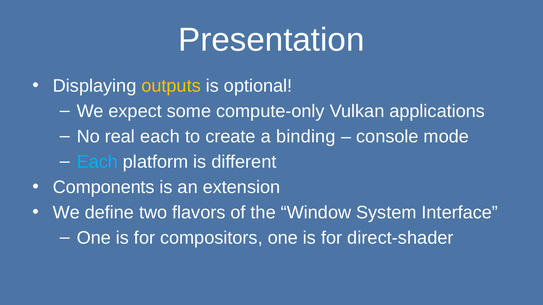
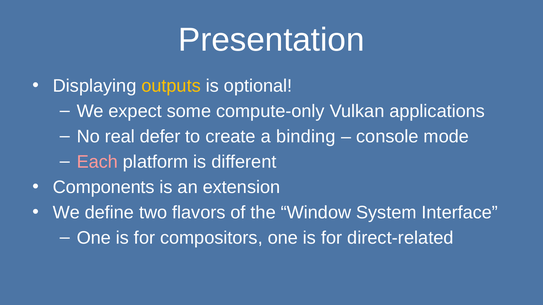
real each: each -> defer (160, 137)
Each colour: light blue -> pink (97, 162)
direct-shader: direct-shader -> direct-related (400, 238)
